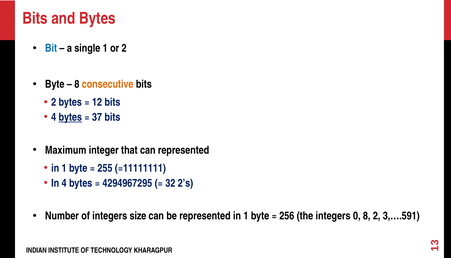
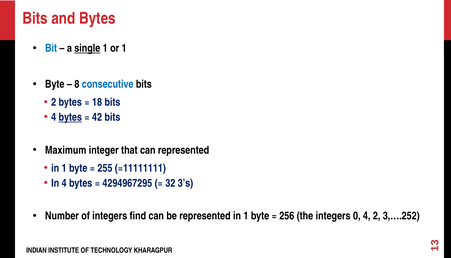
single underline: none -> present (87, 48)
or 2: 2 -> 1 (124, 48)
consecutive colour: orange -> blue (108, 84)
12: 12 -> 18 (97, 102)
37: 37 -> 42 (97, 117)
2’s: 2’s -> 3’s (185, 183)
size: size -> find (138, 216)
0 8: 8 -> 4 (367, 216)
3,….591: 3,….591 -> 3,….252 (401, 216)
